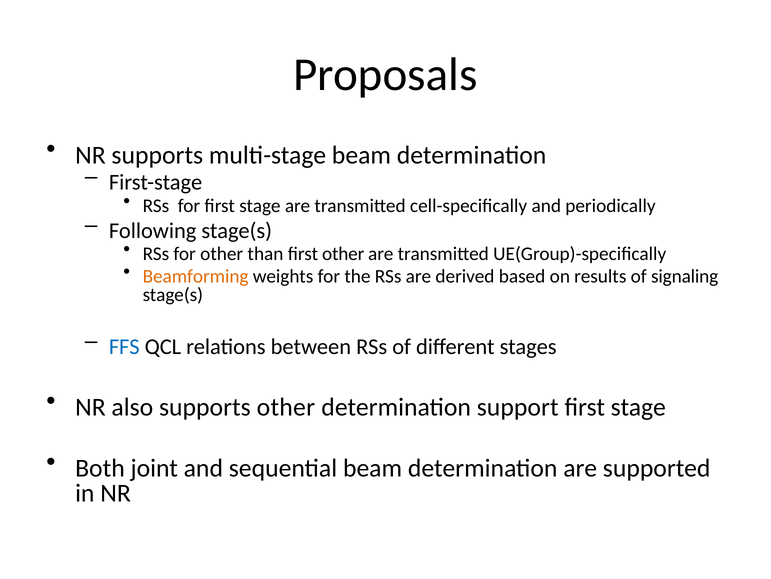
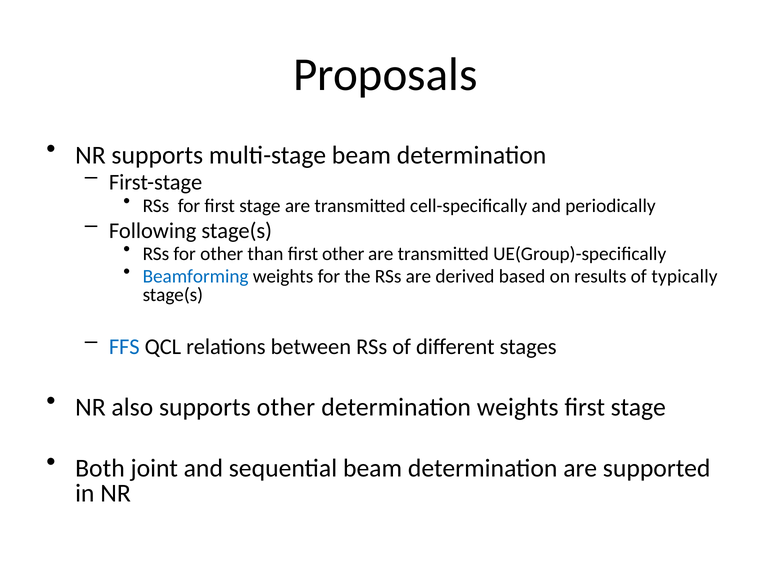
Beamforming colour: orange -> blue (196, 276)
signaling: signaling -> typically (685, 276)
determination support: support -> weights (518, 406)
